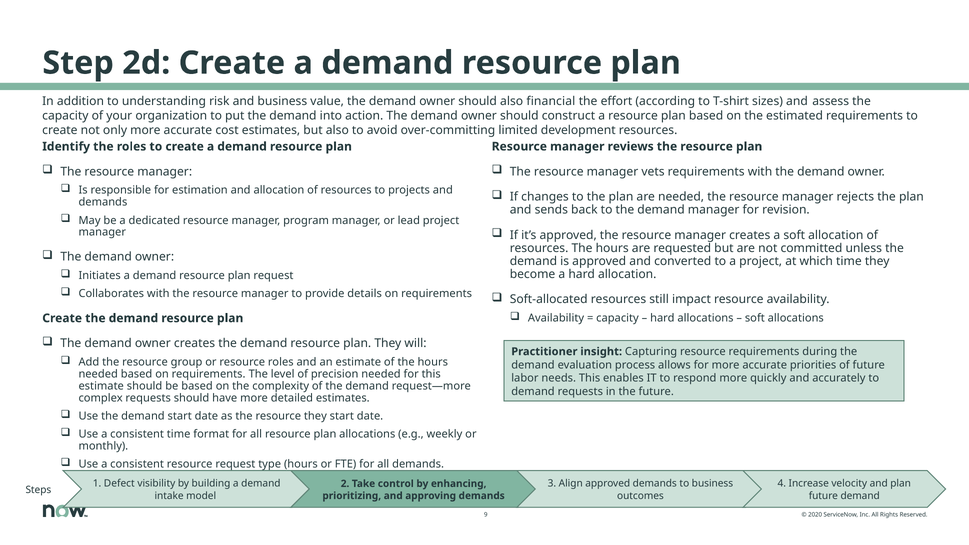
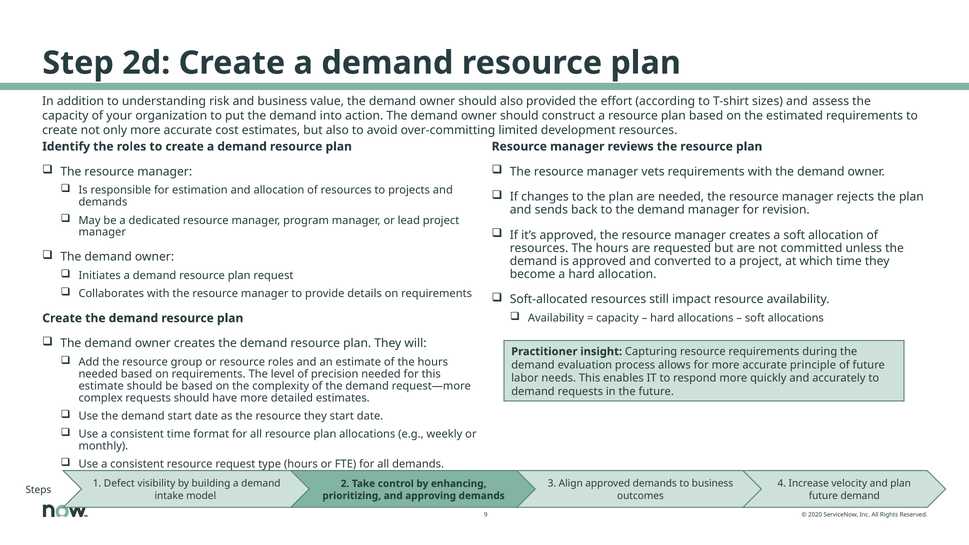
financial: financial -> provided (551, 101)
priorities: priorities -> principle (813, 365)
